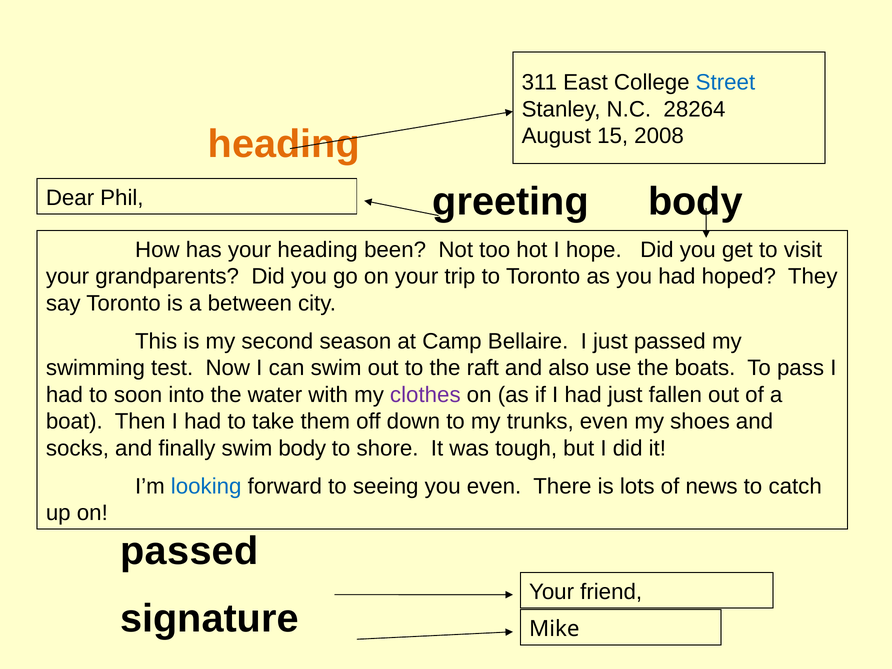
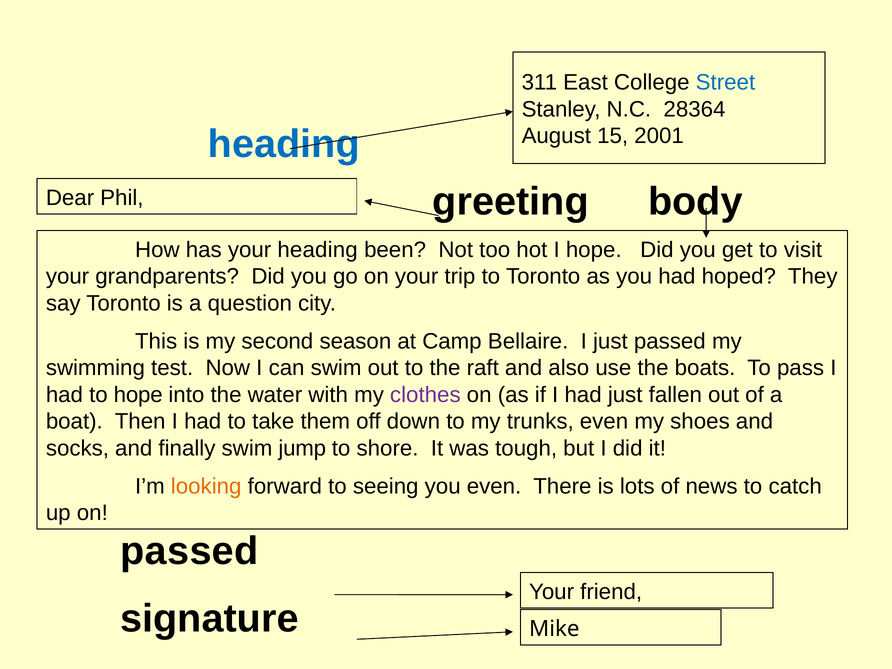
28264: 28264 -> 28364 (694, 109)
heading colour: orange -> blue (284, 144)
2008: 2008 -> 2001 (659, 136)
between: between -> question (250, 303)
to soon: soon -> hope (138, 395)
swim body: body -> jump (302, 448)
looking colour: blue -> orange (206, 486)
